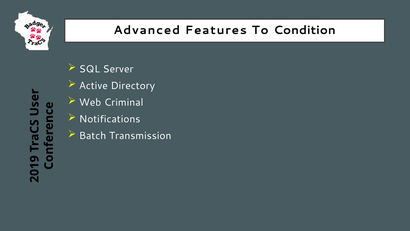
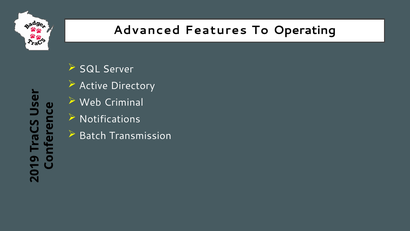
Condition: Condition -> Operating (305, 30)
